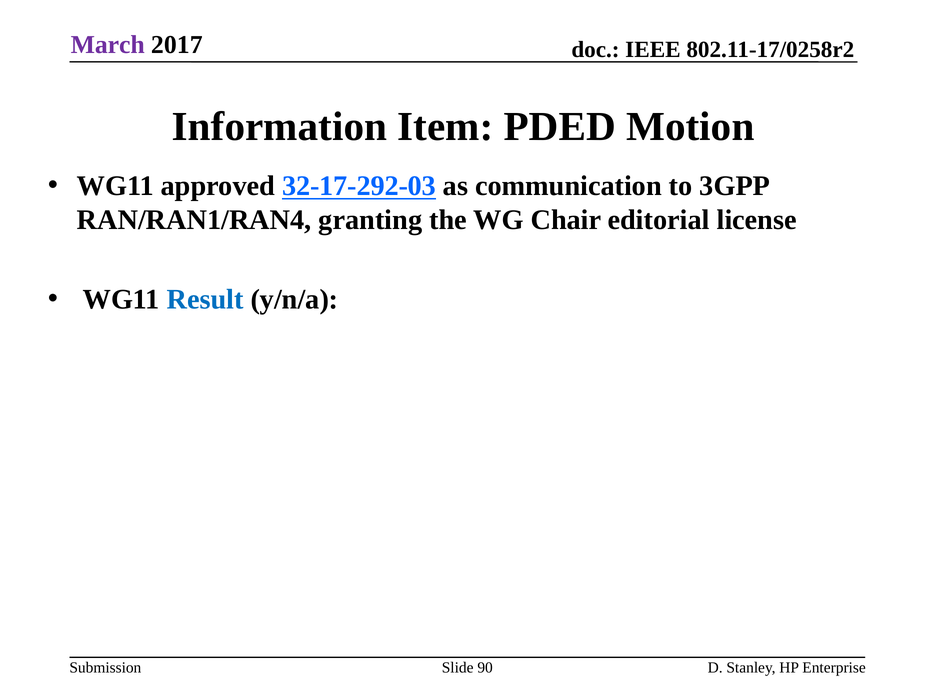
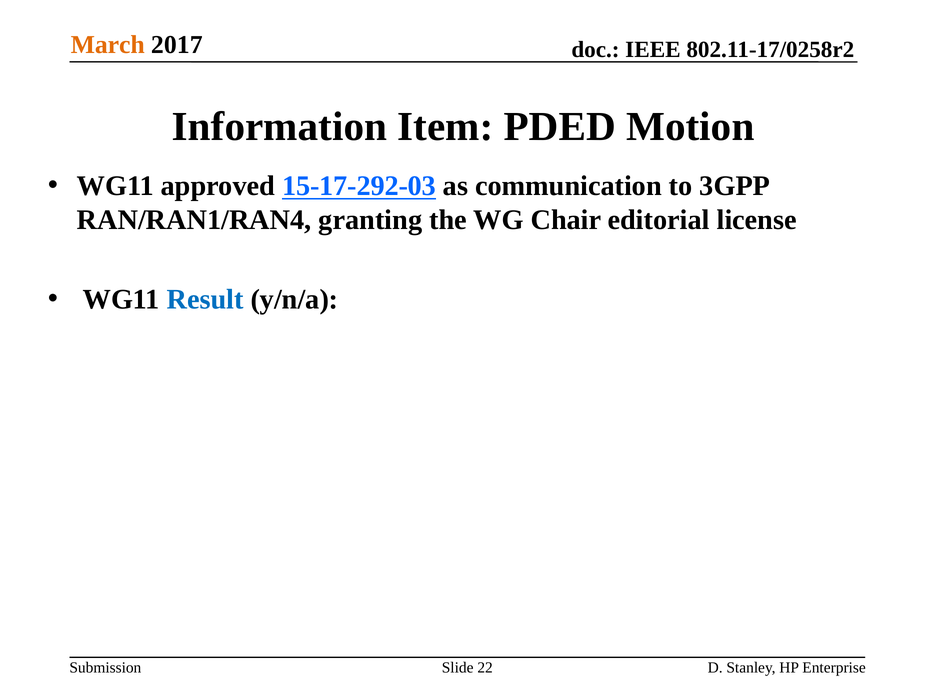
March colour: purple -> orange (108, 45)
32-17-292-03: 32-17-292-03 -> 15-17-292-03 (359, 186)
90: 90 -> 22 (485, 667)
